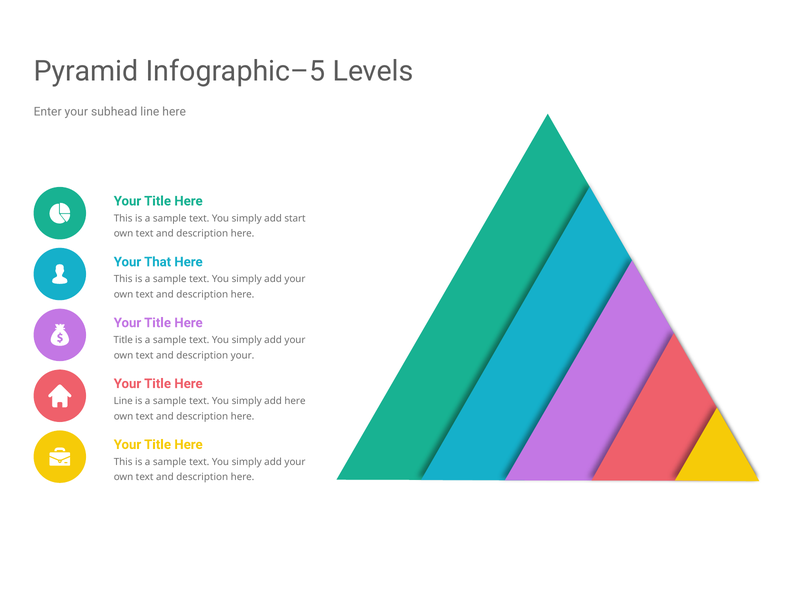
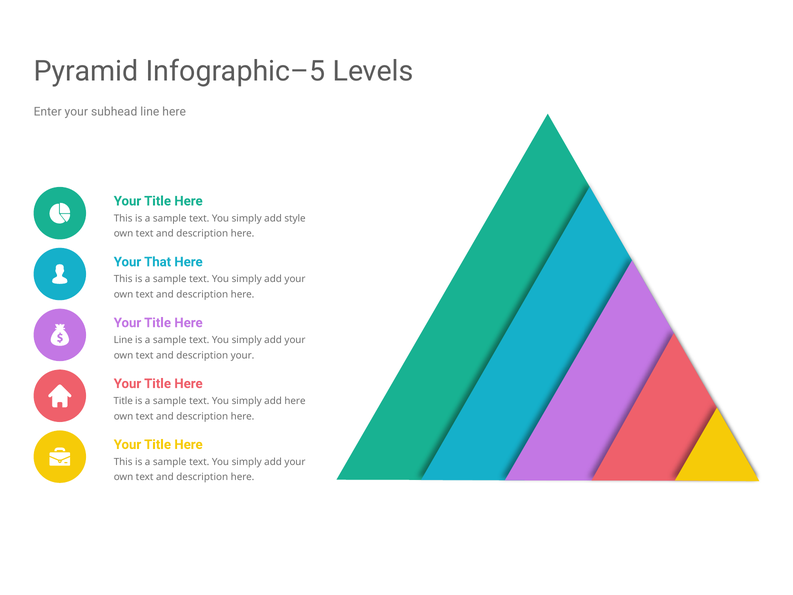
start: start -> style (295, 218)
Title: Title -> Line (123, 340)
Line: Line -> Title (123, 401)
